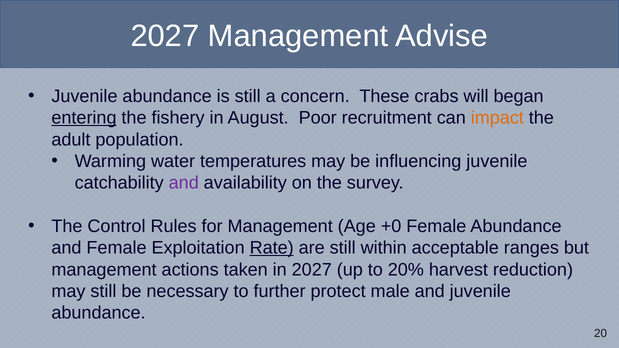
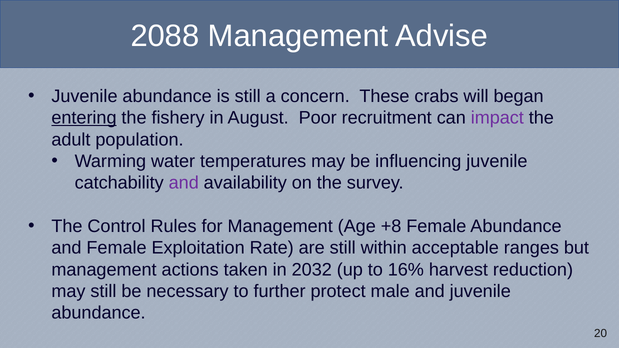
2027: 2027 -> 2088 (165, 36)
impact colour: orange -> purple (497, 118)
+0: +0 -> +8 (391, 226)
Rate underline: present -> none (272, 248)
in 2027: 2027 -> 2032 (312, 270)
20%: 20% -> 16% (406, 270)
